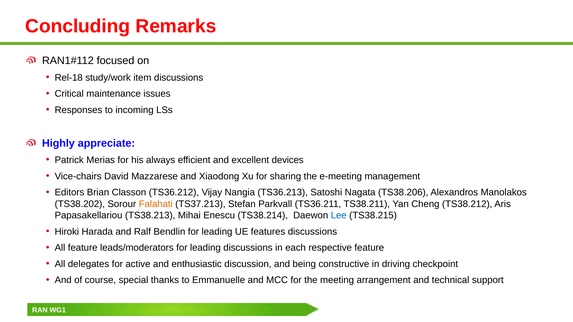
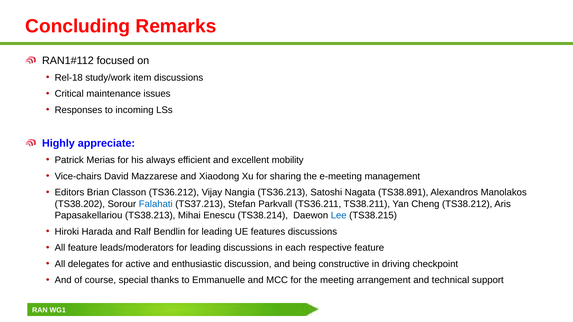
devices: devices -> mobility (288, 160)
TS38.206: TS38.206 -> TS38.891 (403, 193)
Falahati colour: orange -> blue (156, 204)
